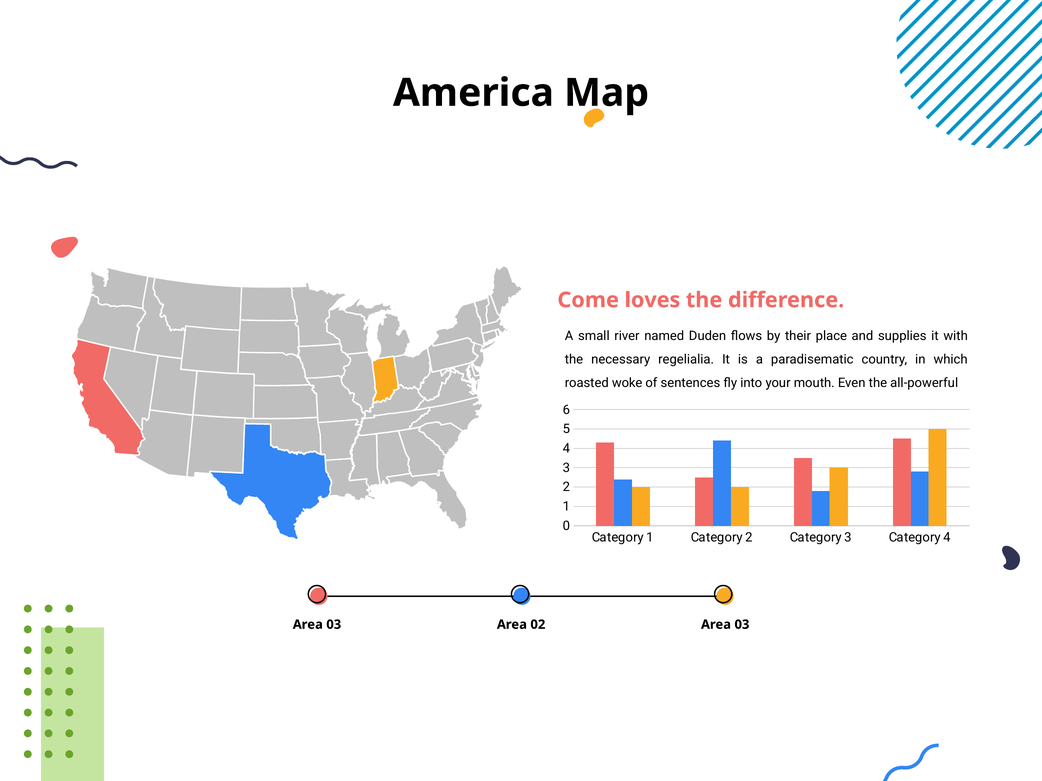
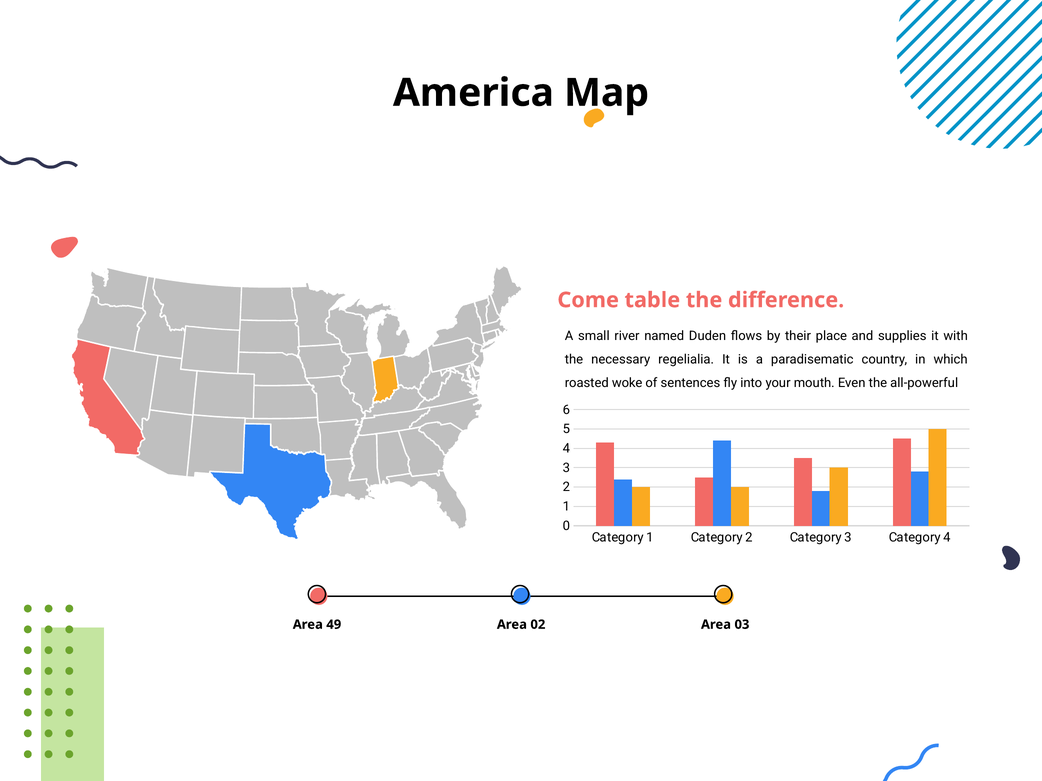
loves: loves -> table (652, 300)
03: 03 -> 49 (334, 625)
